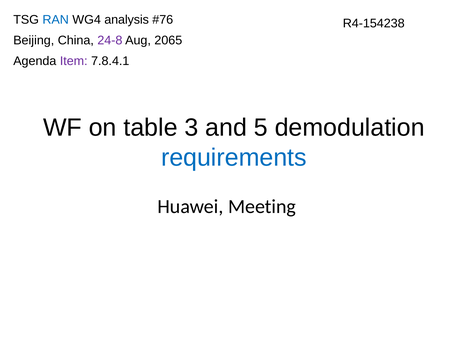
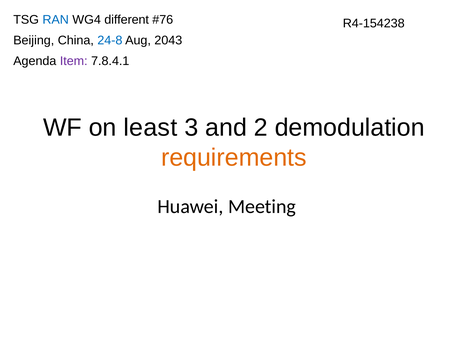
analysis: analysis -> different (127, 20)
24-8 colour: purple -> blue (110, 41)
2065: 2065 -> 2043 (168, 41)
table: table -> least (150, 128)
5: 5 -> 2 (261, 128)
requirements colour: blue -> orange (234, 158)
